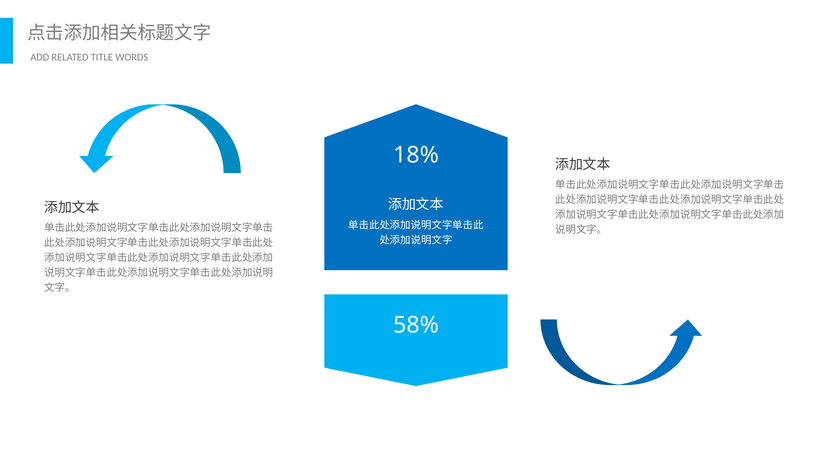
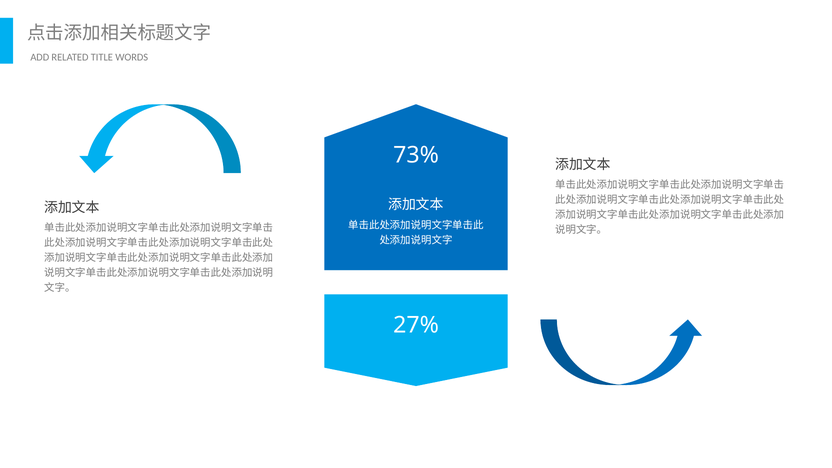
18%: 18% -> 73% (416, 155)
58%: 58% -> 27% (416, 325)
